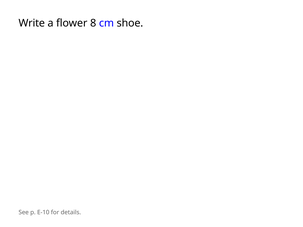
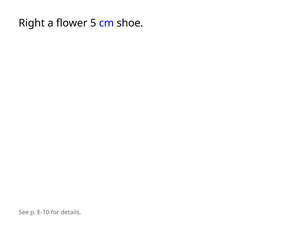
Write: Write -> Right (32, 23)
8: 8 -> 5 (93, 23)
